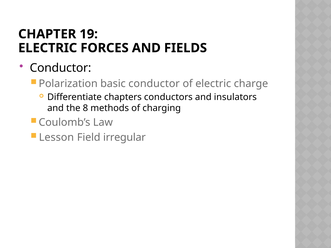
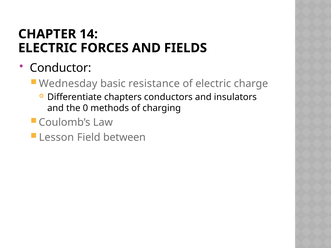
19: 19 -> 14 (89, 34)
Polarization: Polarization -> Wednesday (68, 84)
basic conductor: conductor -> resistance (154, 84)
8: 8 -> 0 (85, 108)
irregular: irregular -> between (124, 137)
